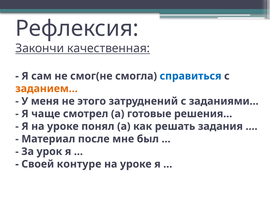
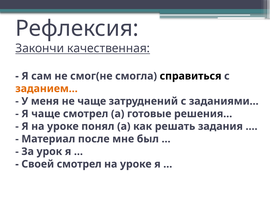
справиться colour: blue -> black (191, 76)
не этого: этого -> чаще (92, 101)
Своей контуре: контуре -> смотрел (79, 164)
